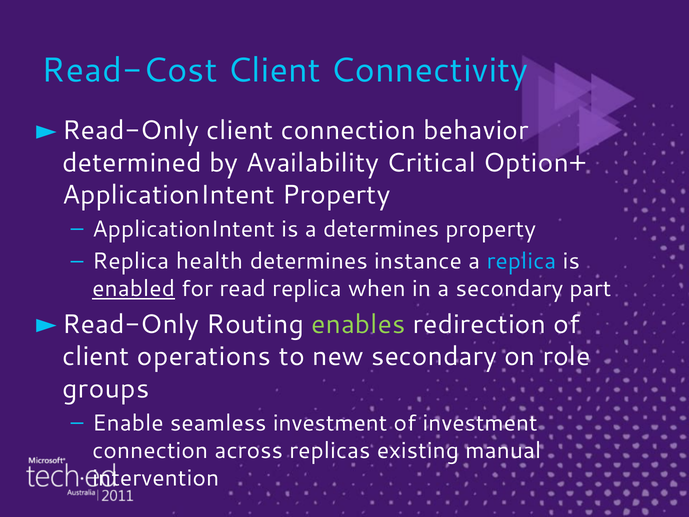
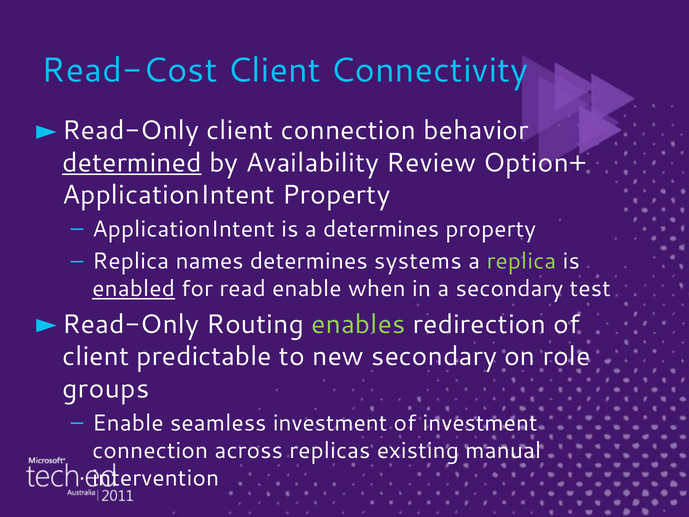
determined underline: none -> present (132, 163)
Critical: Critical -> Review (431, 163)
health: health -> names (210, 261)
instance: instance -> systems (418, 261)
replica colour: light blue -> light green (521, 261)
read replica: replica -> enable (307, 289)
part: part -> test (590, 289)
operations: operations -> predictable (204, 356)
